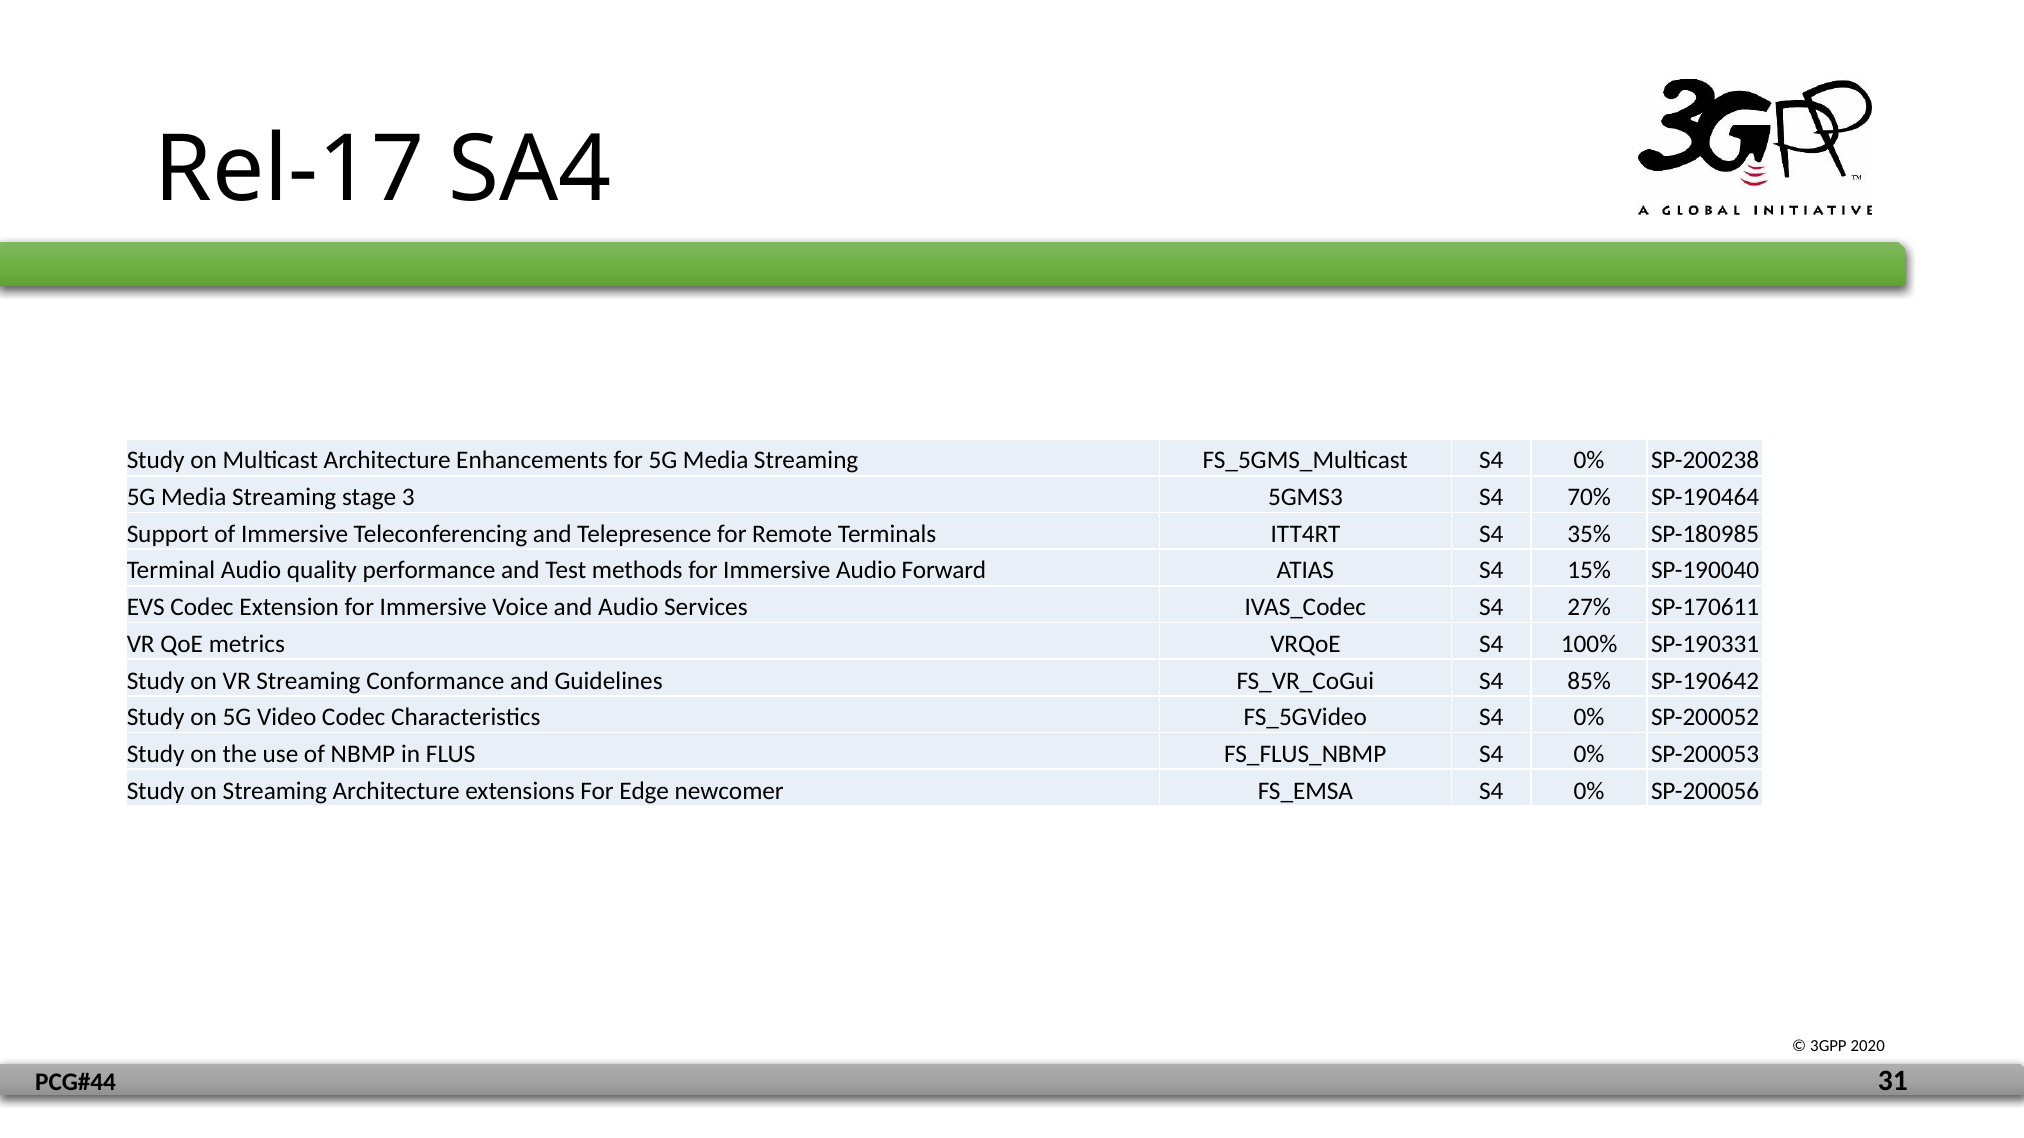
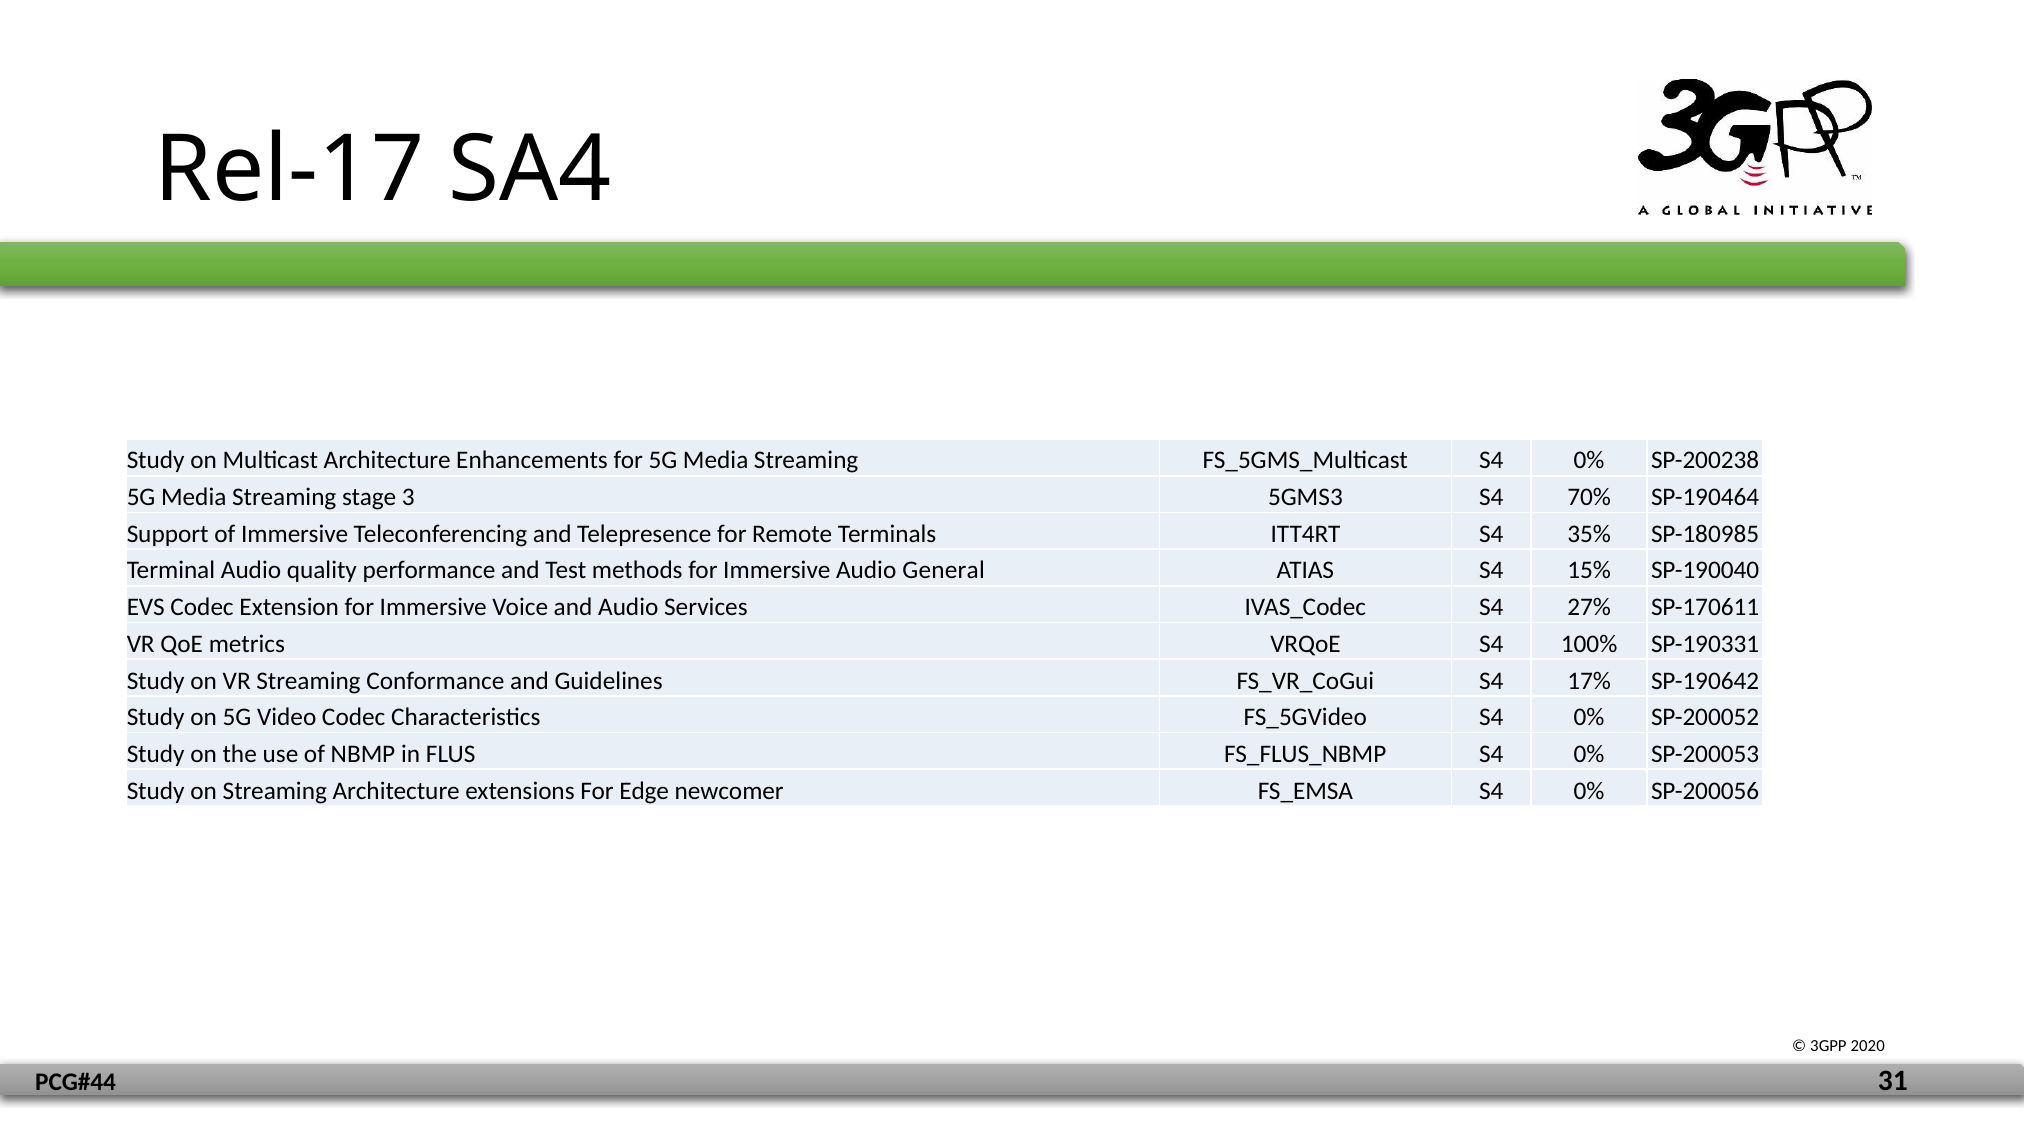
Forward: Forward -> General (944, 571)
85%: 85% -> 17% (1589, 681)
